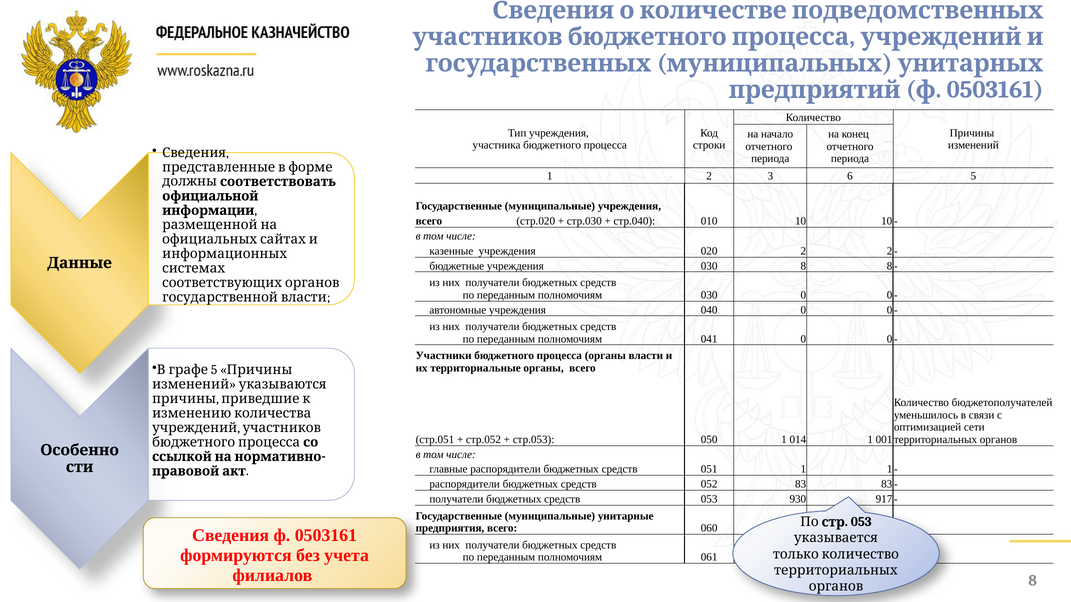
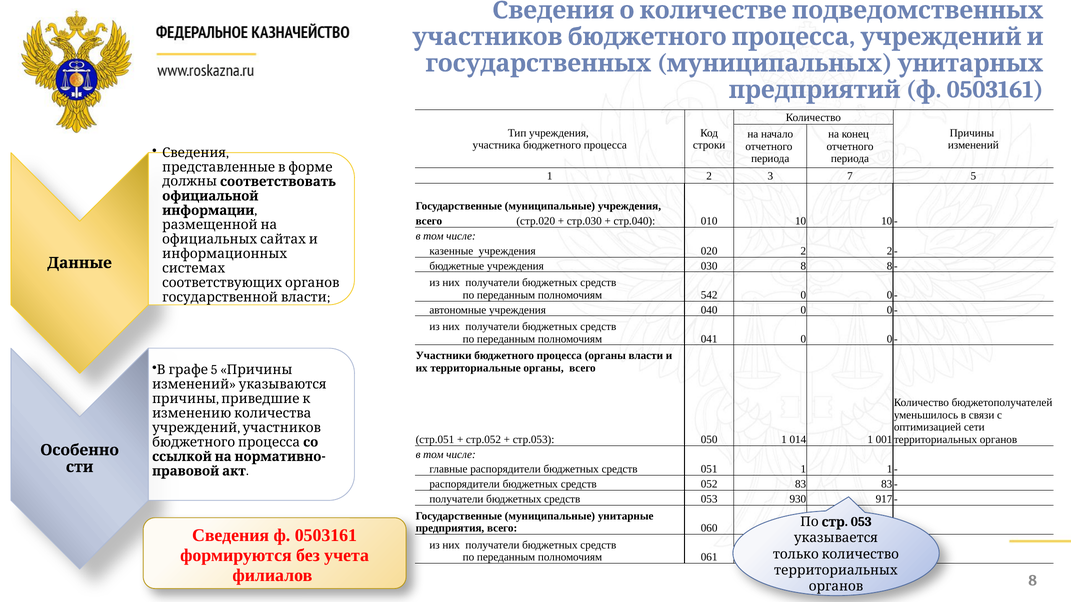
6: 6 -> 7 (850, 176)
полномочиям 030: 030 -> 542 (709, 295)
